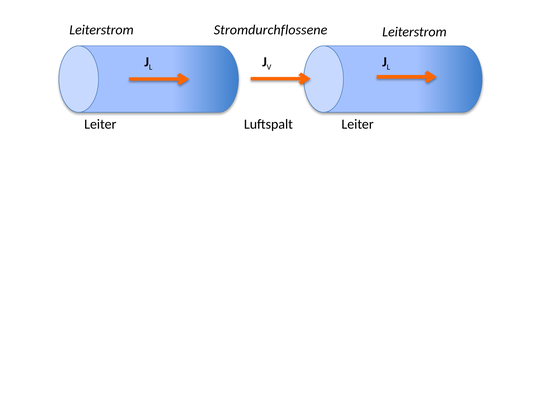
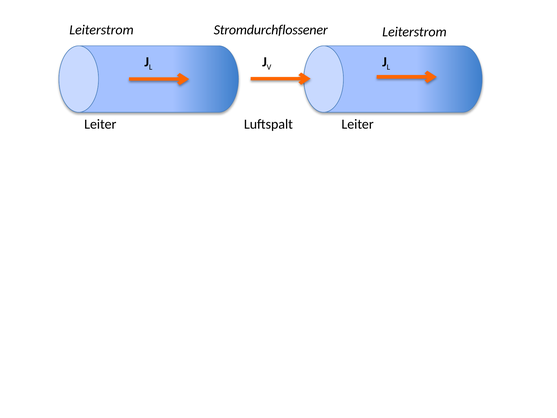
Stromdurchflossene: Stromdurchflossene -> Stromdurchflossener (271, 30)
